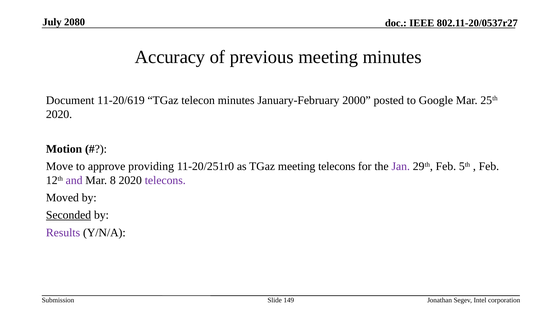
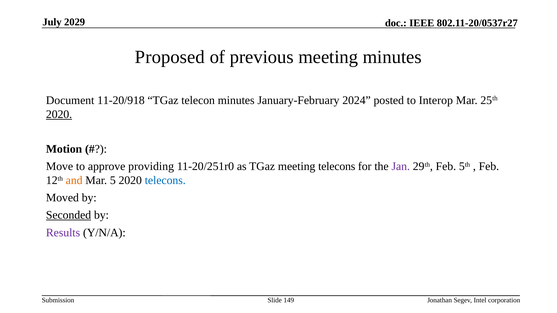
2080: 2080 -> 2029 (75, 22)
Accuracy: Accuracy -> Proposed (170, 57)
11-20/619: 11-20/619 -> 11-20/918 (121, 100)
2000: 2000 -> 2024 (357, 100)
Google: Google -> Interop (436, 100)
2020 underline: none -> present (59, 114)
and colour: purple -> orange (74, 181)
8: 8 -> 5 (113, 181)
telecons colour: purple -> blue (165, 181)
